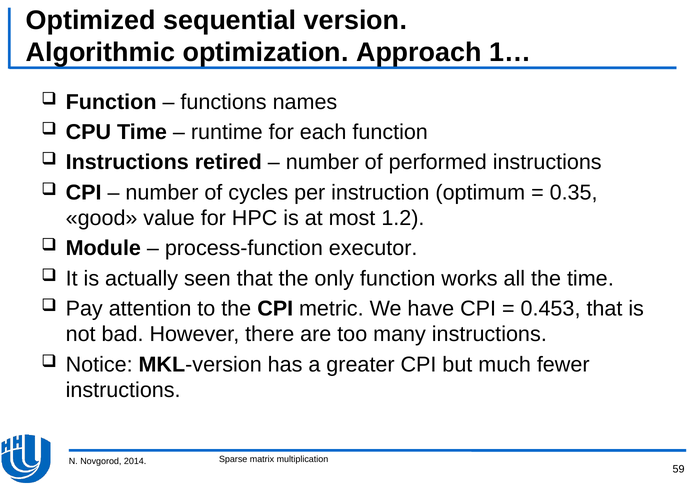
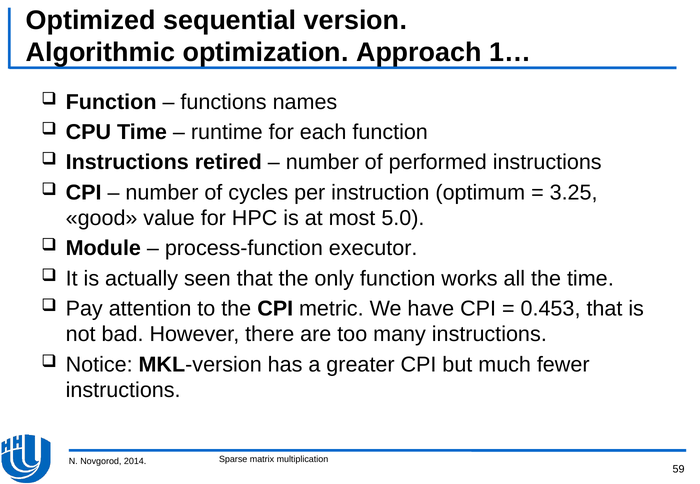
0.35: 0.35 -> 3.25 (574, 193)
1.2: 1.2 -> 5.0 (403, 219)
